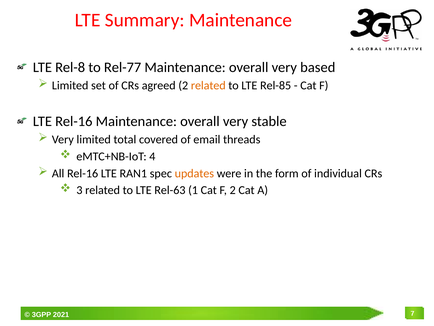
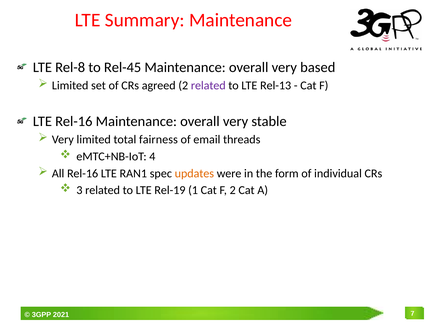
Rel-77: Rel-77 -> Rel-45 (123, 67)
related colour: orange -> purple (208, 85)
Rel-85: Rel-85 -> Rel-13 (276, 85)
covered: covered -> fairness (158, 139)
Rel-63: Rel-63 -> Rel-19 (170, 190)
